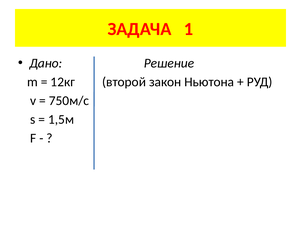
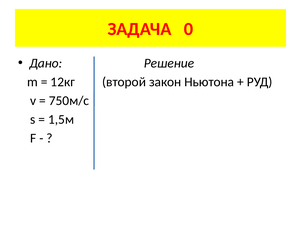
1: 1 -> 0 (189, 29)
